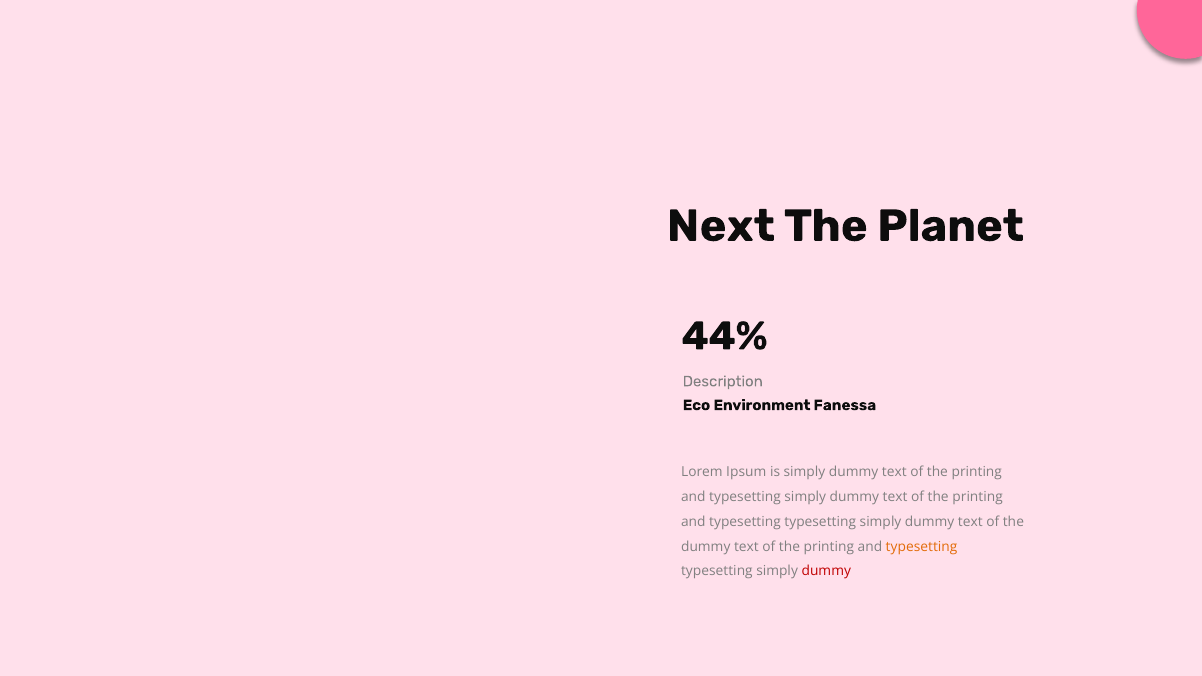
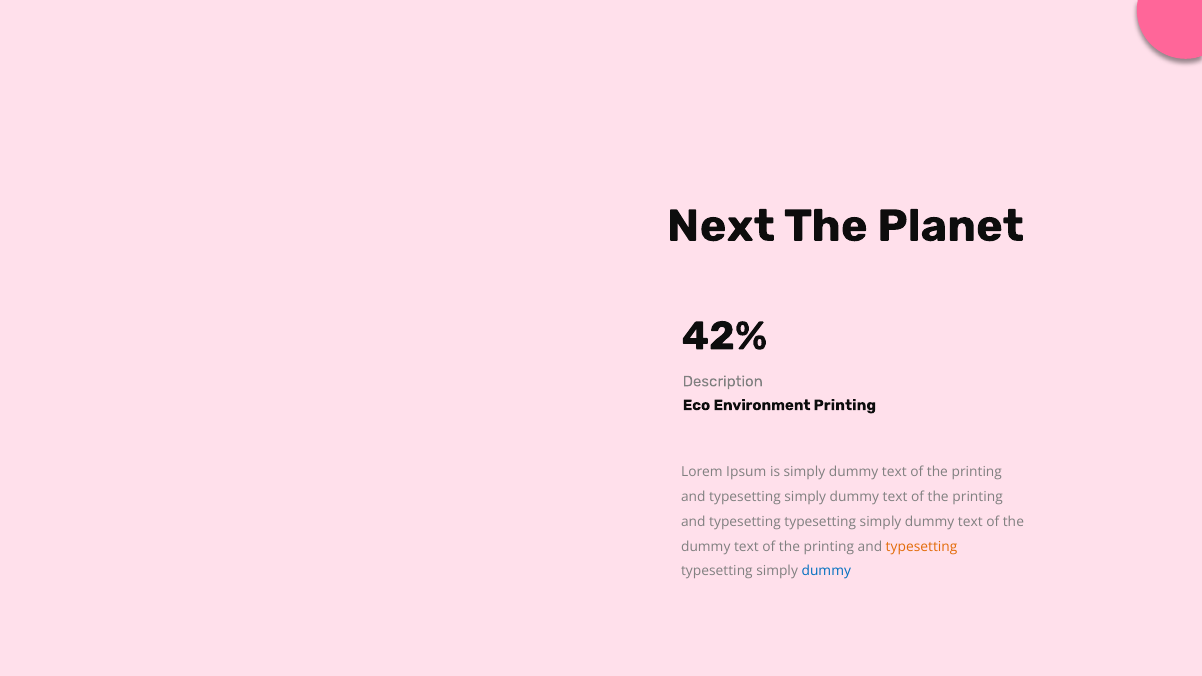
44%: 44% -> 42% (724, 336)
Environment Fanessa: Fanessa -> Printing (845, 405)
dummy colour: red -> blue (826, 572)
